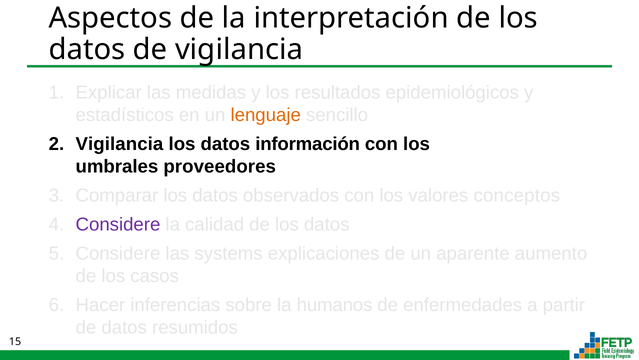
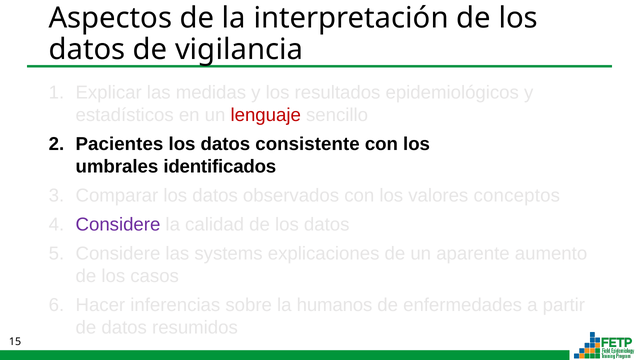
lenguaje colour: orange -> red (266, 115)
Vigilancia: Vigilancia -> Pacientes (119, 144)
información: información -> consistente (307, 144)
proveedores: proveedores -> identificados (220, 166)
